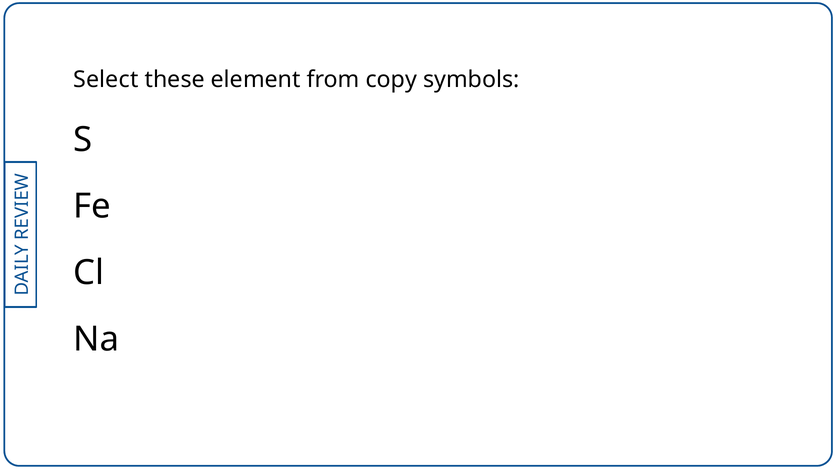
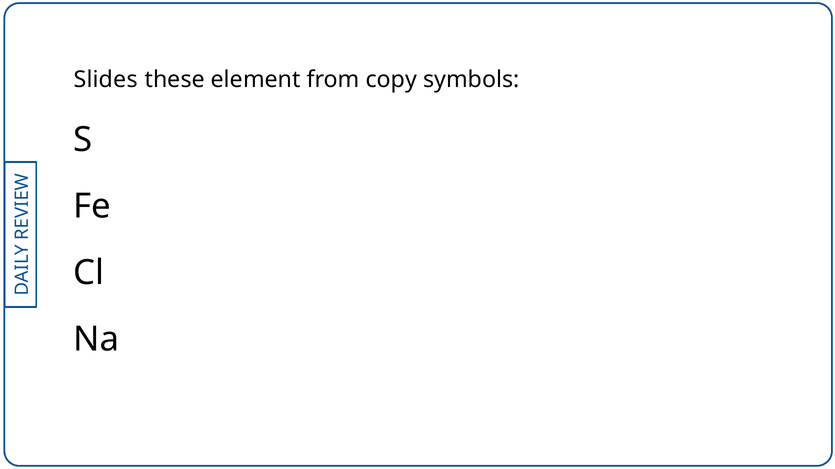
Select: Select -> Slides (106, 80)
